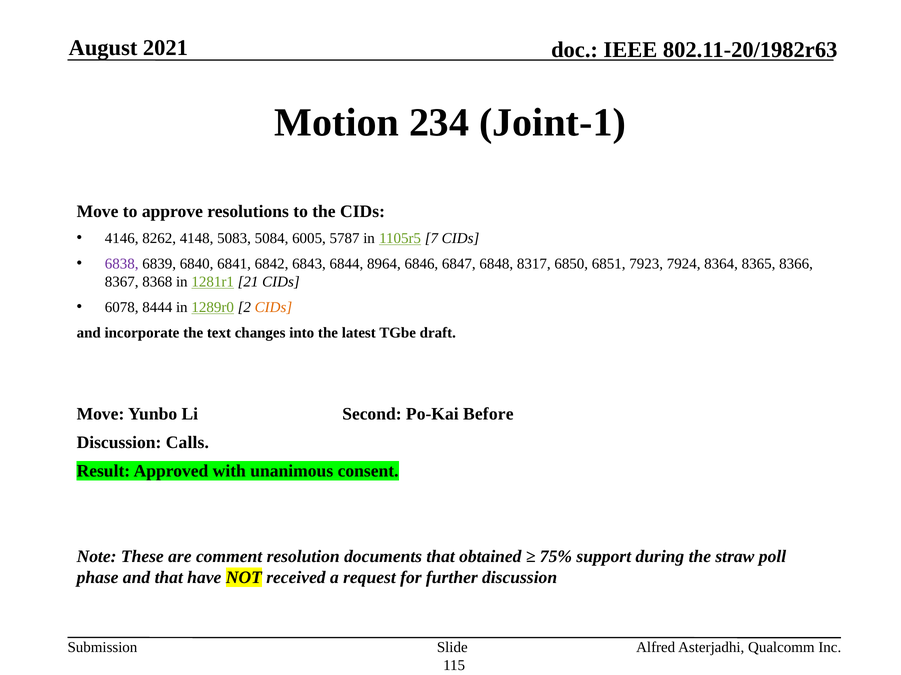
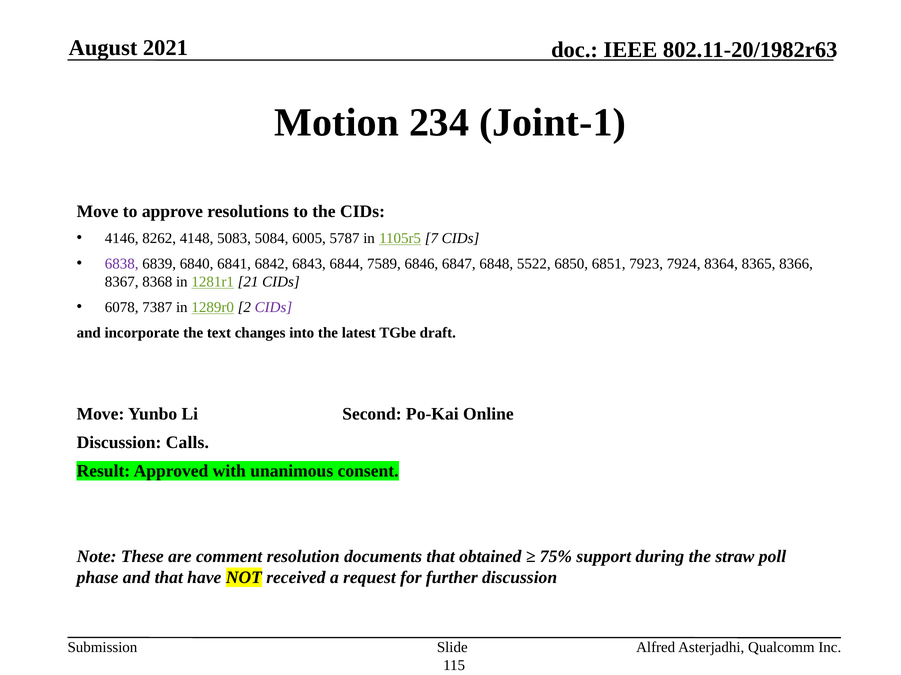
8964: 8964 -> 7589 (384, 264)
8317: 8317 -> 5522 (534, 264)
8444: 8444 -> 7387 (157, 307)
CIDs colour: orange -> purple (273, 307)
Before: Before -> Online (488, 414)
